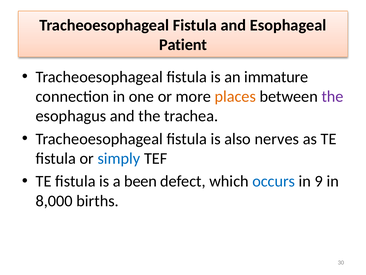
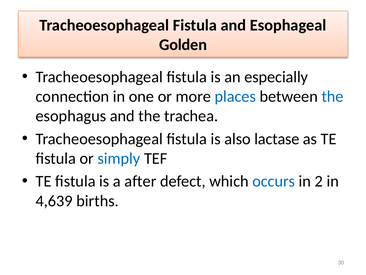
Patient: Patient -> Golden (183, 45)
immature: immature -> especially (276, 77)
places colour: orange -> blue (235, 96)
the colour: purple -> blue (333, 96)
nerves: nerves -> lactase (277, 139)
been: been -> after (140, 181)
9: 9 -> 2 (319, 181)
8,000: 8,000 -> 4,639 (54, 201)
